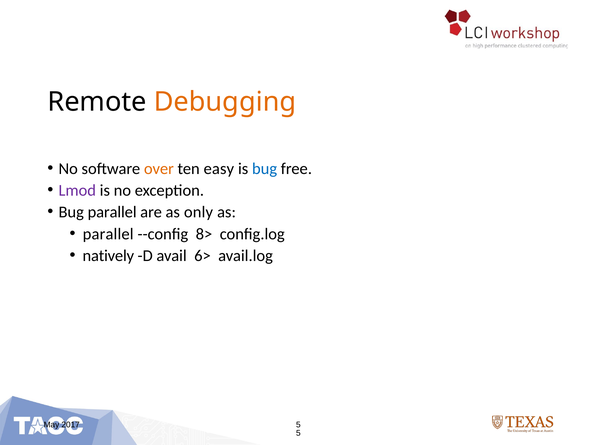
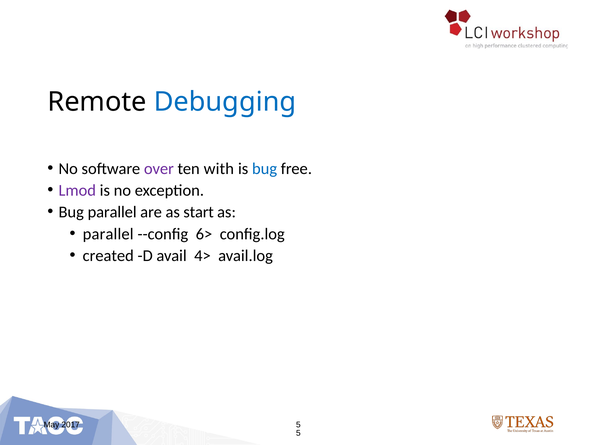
Debugging colour: orange -> blue (225, 102)
over colour: orange -> purple (159, 168)
easy: easy -> with (219, 168)
only: only -> start (199, 212)
8>: 8> -> 6> (204, 234)
natively: natively -> created (108, 256)
6>: 6> -> 4> (202, 256)
